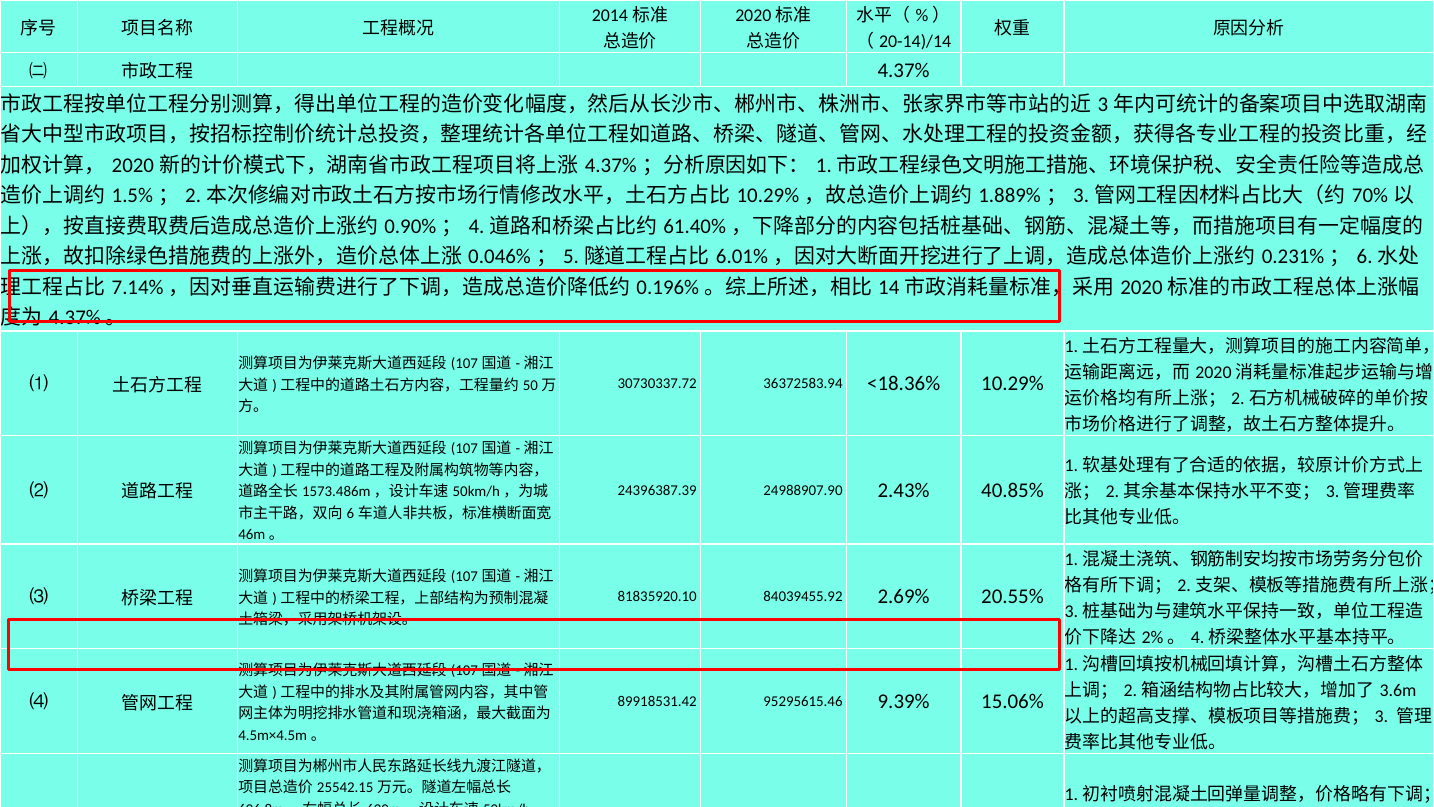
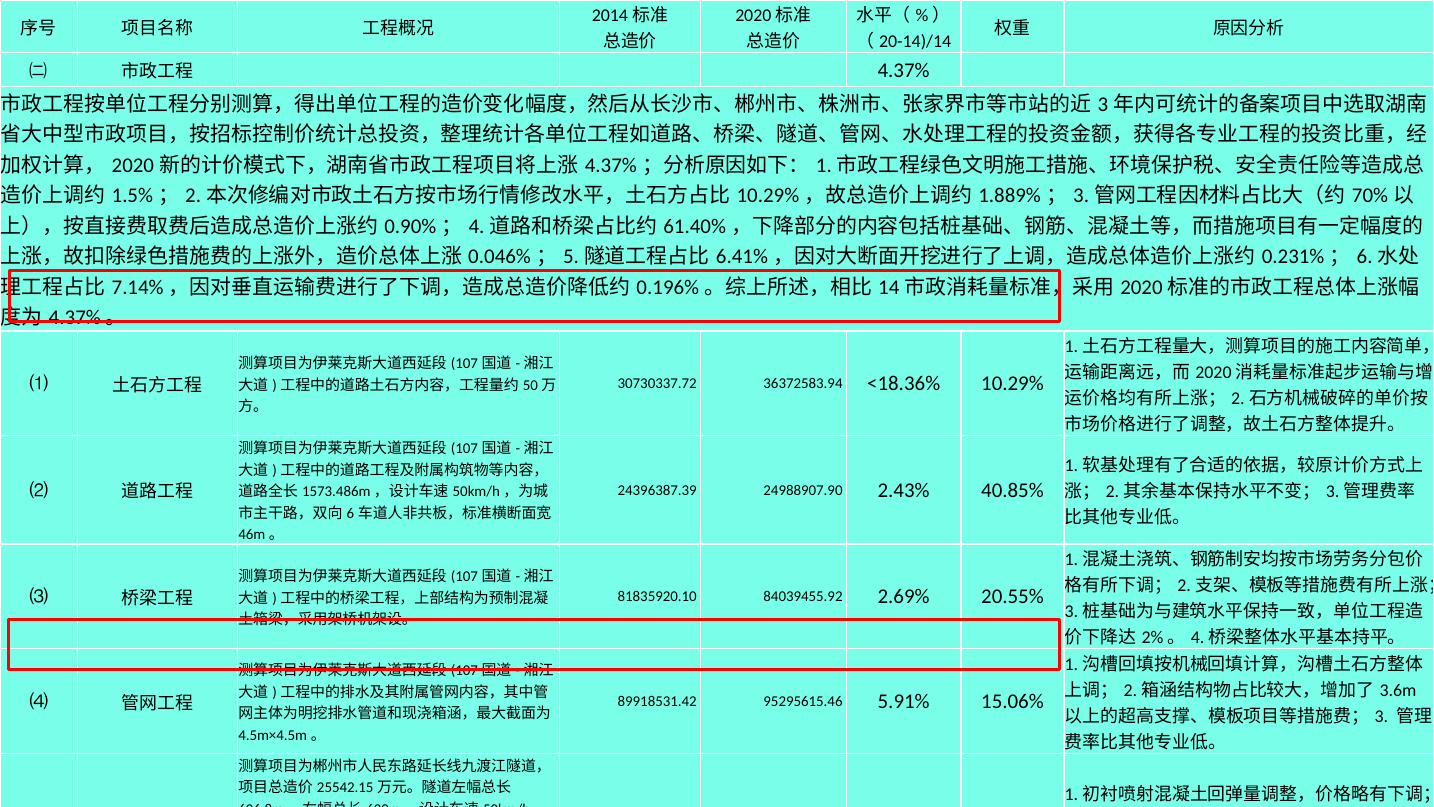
6.01%: 6.01% -> 6.41% (742, 257)
9.39%: 9.39% -> 5.91% (904, 702)
